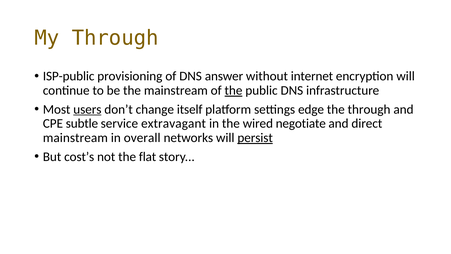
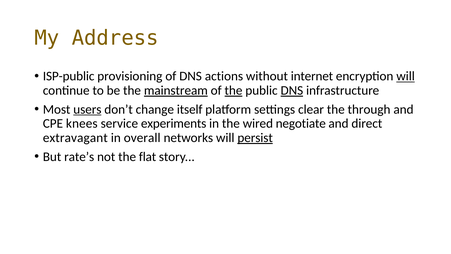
My Through: Through -> Address (115, 38)
answer: answer -> actions (224, 76)
will underline: none -> present (406, 76)
mainstream underline: none -> present (176, 90)
DNS underline: none -> present (292, 90)
edge: edge -> clear (311, 109)
subtle: subtle -> knees (82, 123)
extravagant: extravagant -> experiments (174, 123)
mainstream: mainstream -> extravagant (75, 138)
cost’s: cost’s -> rate’s (79, 157)
